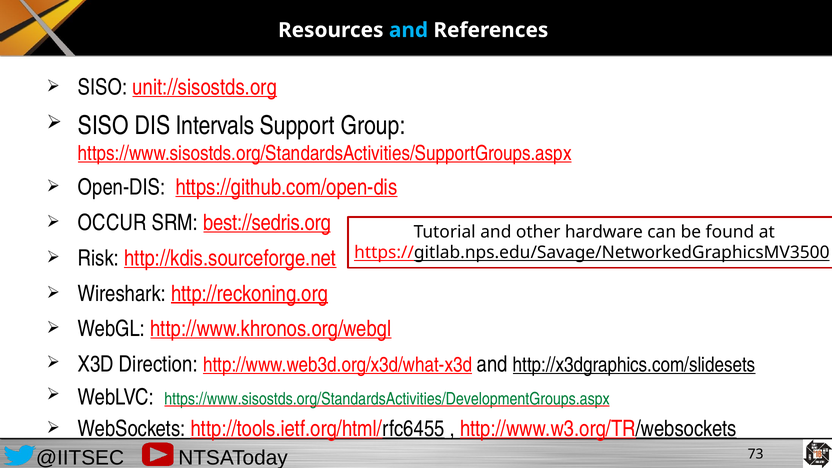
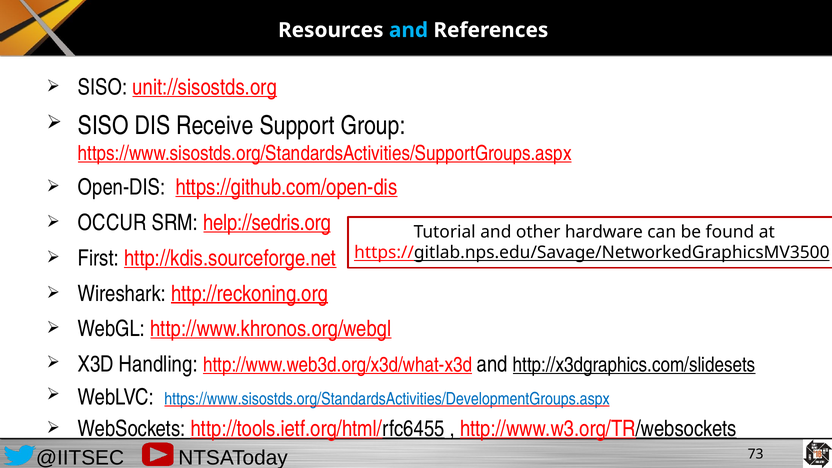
Intervals: Intervals -> Receive (215, 126)
best://sedris.org: best://sedris.org -> help://sedris.org (267, 223)
Risk: Risk -> First (98, 258)
Direction: Direction -> Handling (158, 364)
https://www.sisostds.org/StandardsActivities/DevelopmentGroups.aspx colour: green -> blue (387, 399)
